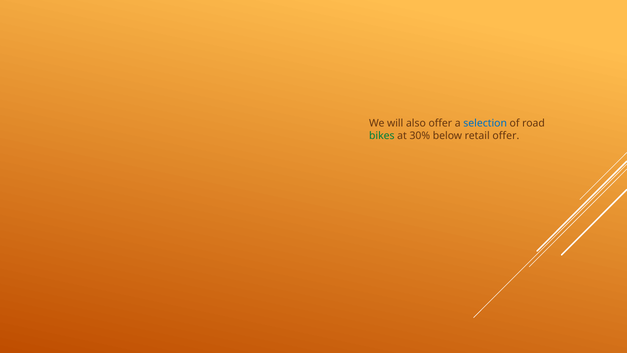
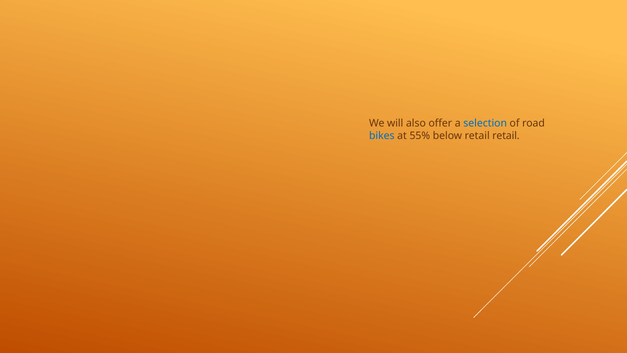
bikes colour: green -> blue (382, 136)
30%: 30% -> 55% (420, 136)
retail offer: offer -> retail (506, 136)
